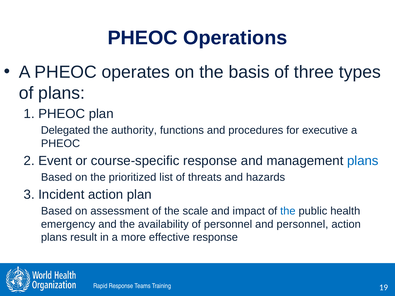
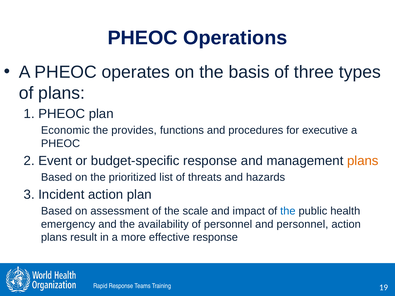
Delegated: Delegated -> Economic (65, 130)
authority: authority -> provides (134, 130)
course-specific: course-specific -> budget-specific (135, 161)
plans colour: blue -> orange (363, 161)
